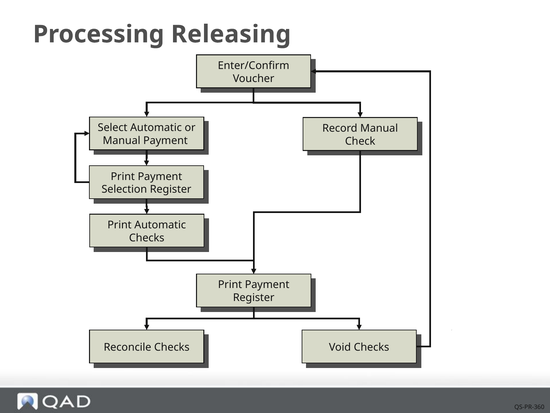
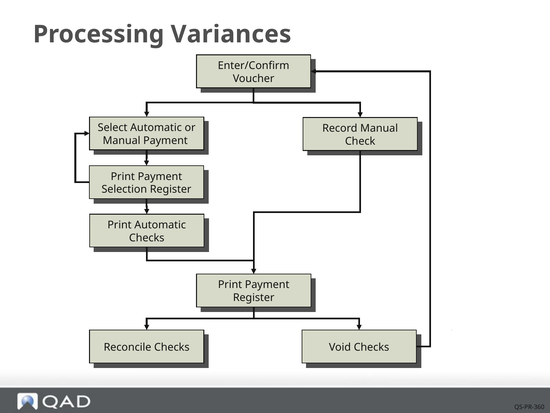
Releasing: Releasing -> Variances (231, 34)
